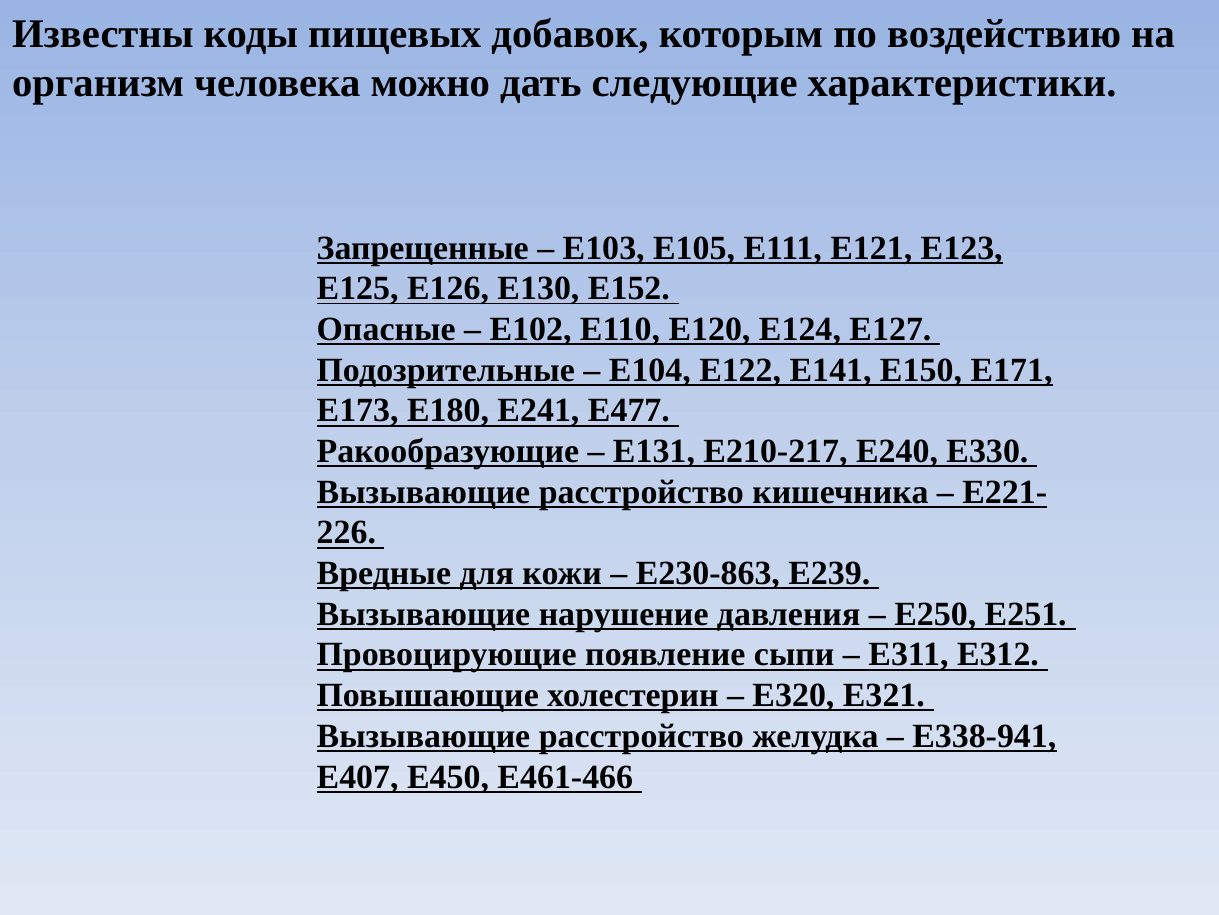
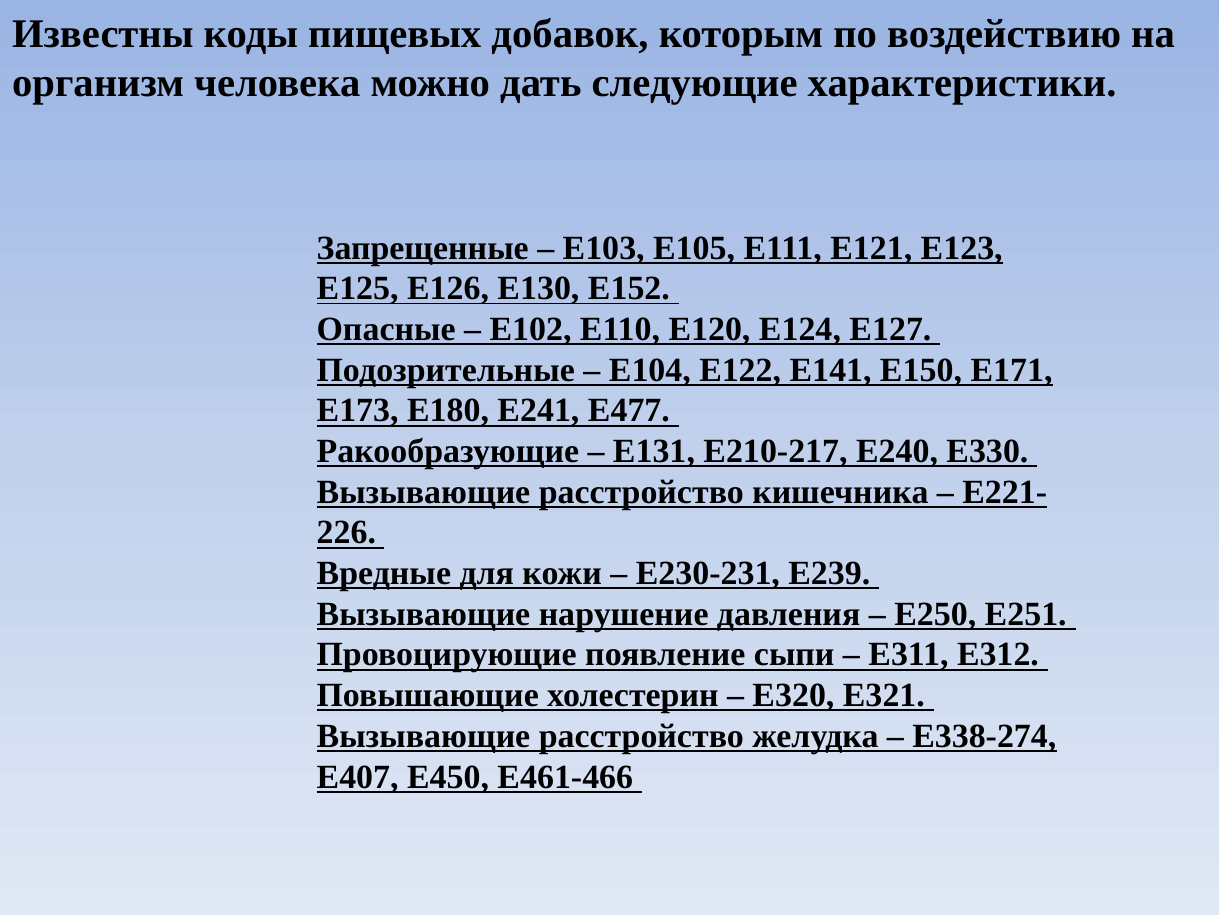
Е230-863: Е230-863 -> Е230-231 (708, 573)
Е338-941: Е338-941 -> Е338-274 (984, 736)
